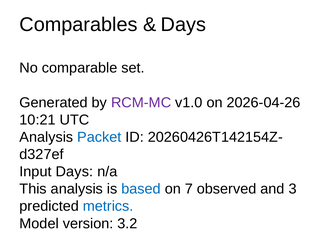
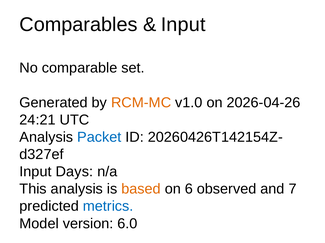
Days: Days -> Input (183, 25)
RCM-MC colour: purple -> orange (141, 103)
10:21: 10:21 -> 24:21 (38, 120)
based colour: blue -> orange (141, 190)
7: 7 -> 6 (189, 190)
3: 3 -> 7 (293, 190)
3.2: 3.2 -> 6.0 (127, 224)
